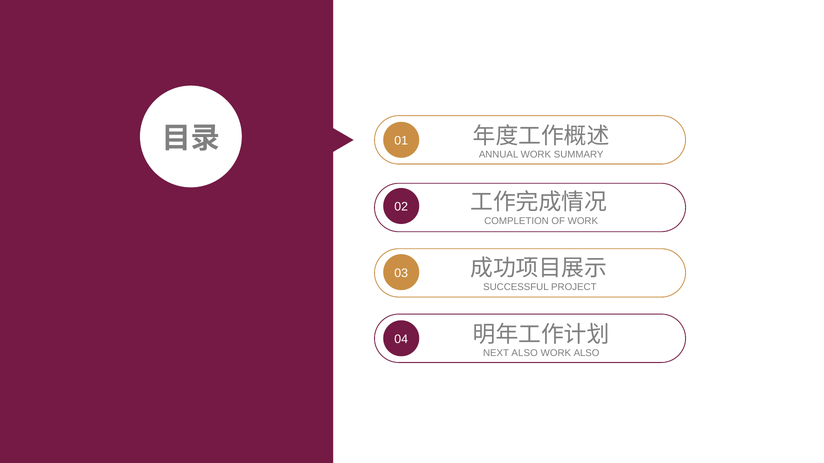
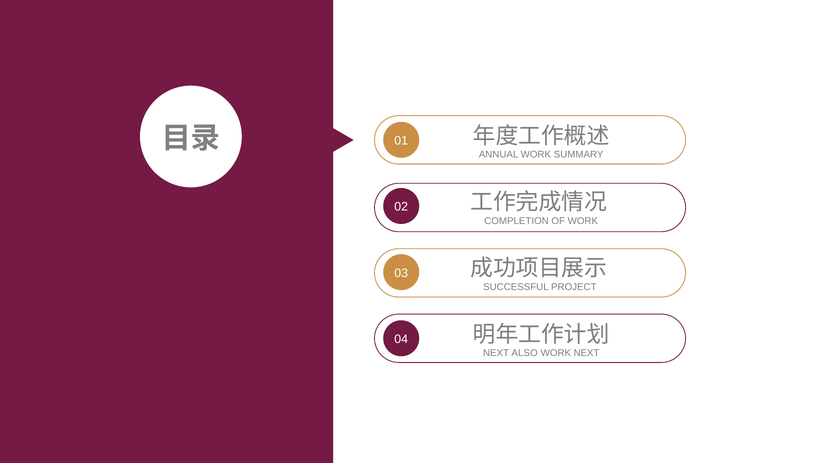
WORK ALSO: ALSO -> NEXT (586, 354)
